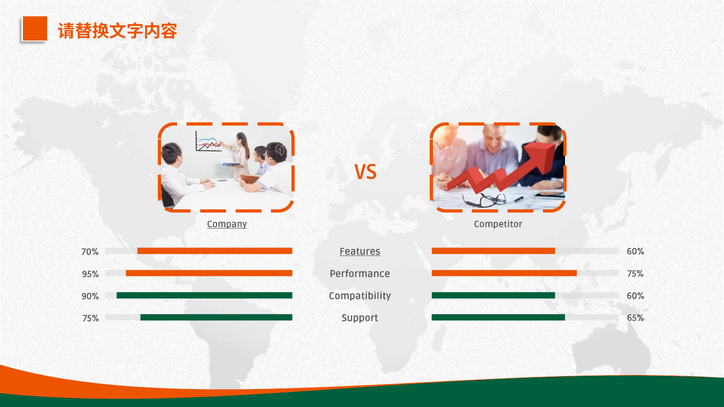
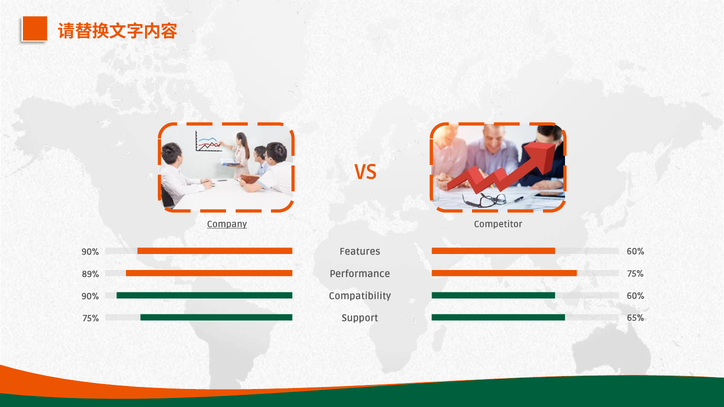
Features underline: present -> none (360, 252)
70%: 70% -> 90% (90, 252)
95%: 95% -> 89% (91, 274)
